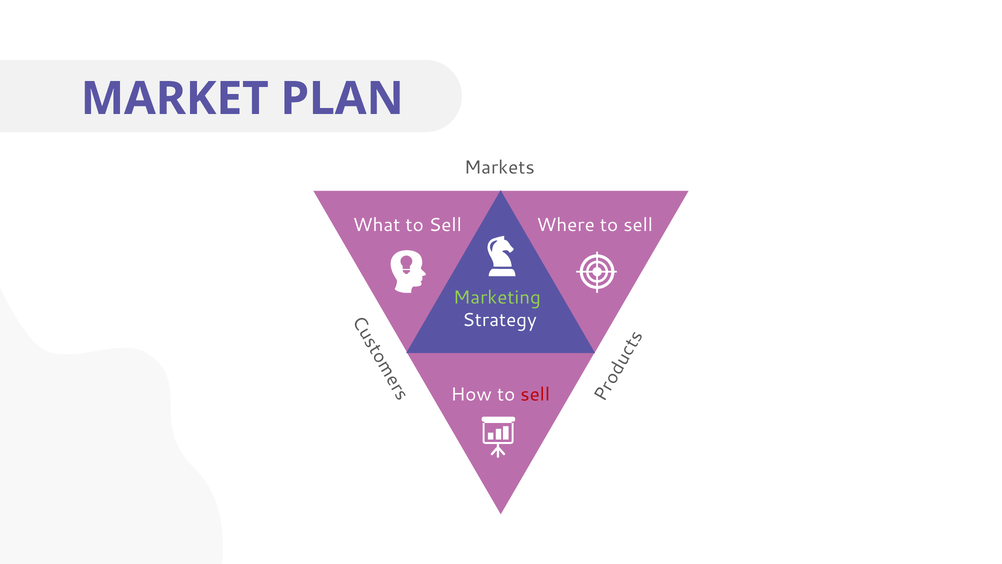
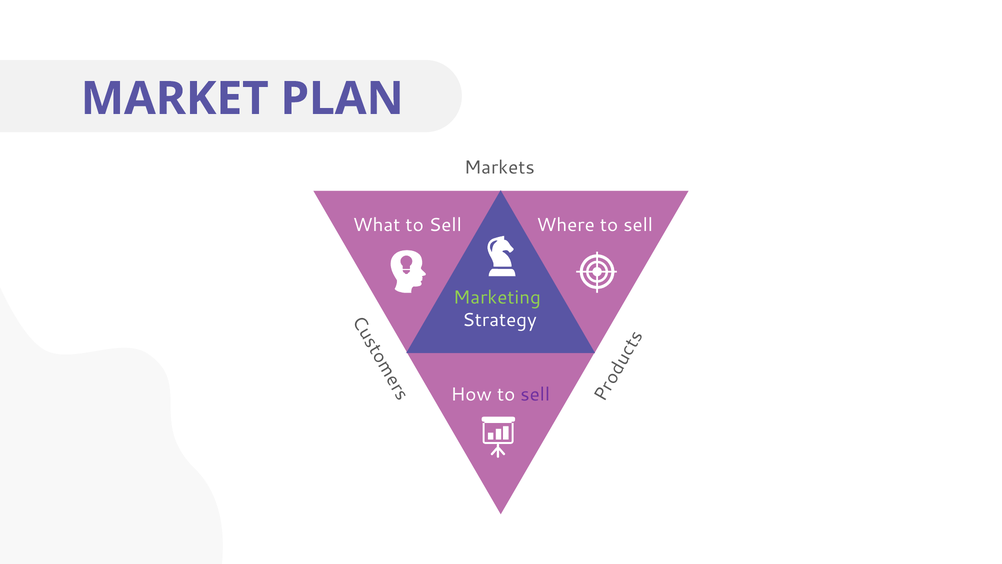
sell colour: red -> purple (535, 394)
